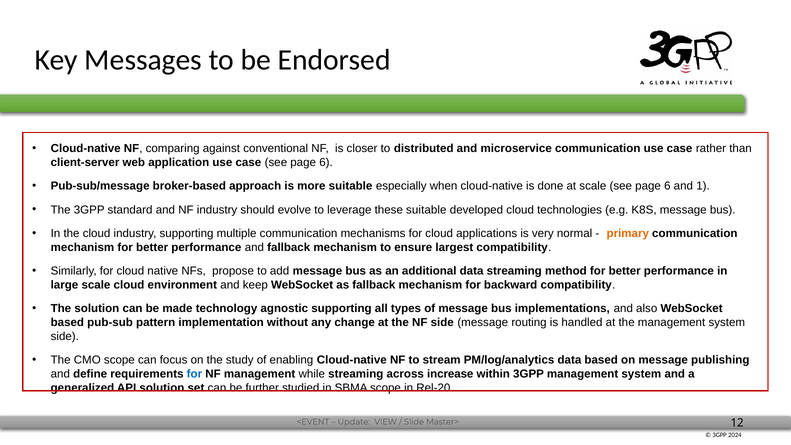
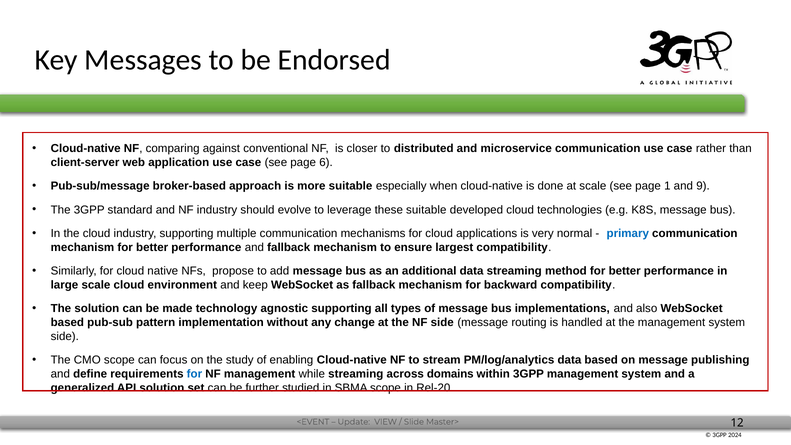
scale see page 6: 6 -> 1 (667, 186)
1: 1 -> 9 (703, 186)
primary colour: orange -> blue (628, 233)
increase: increase -> domains (450, 374)
